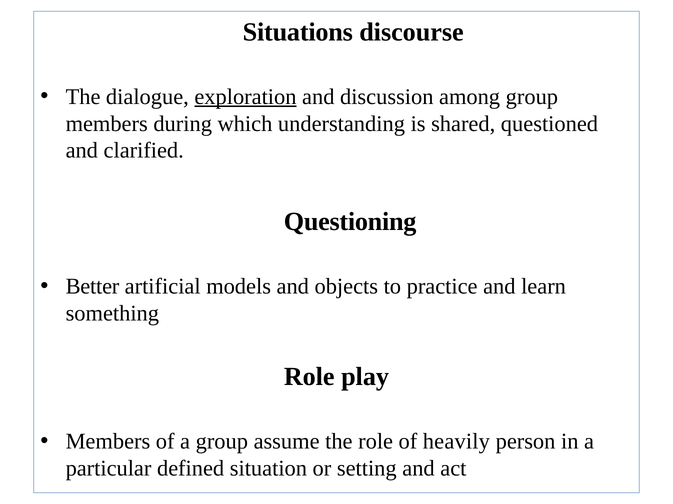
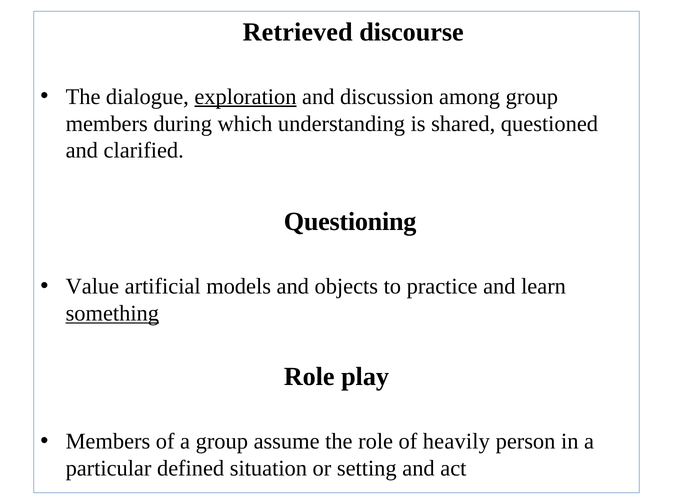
Situations: Situations -> Retrieved (298, 32)
Better: Better -> Value (92, 287)
something underline: none -> present (112, 314)
